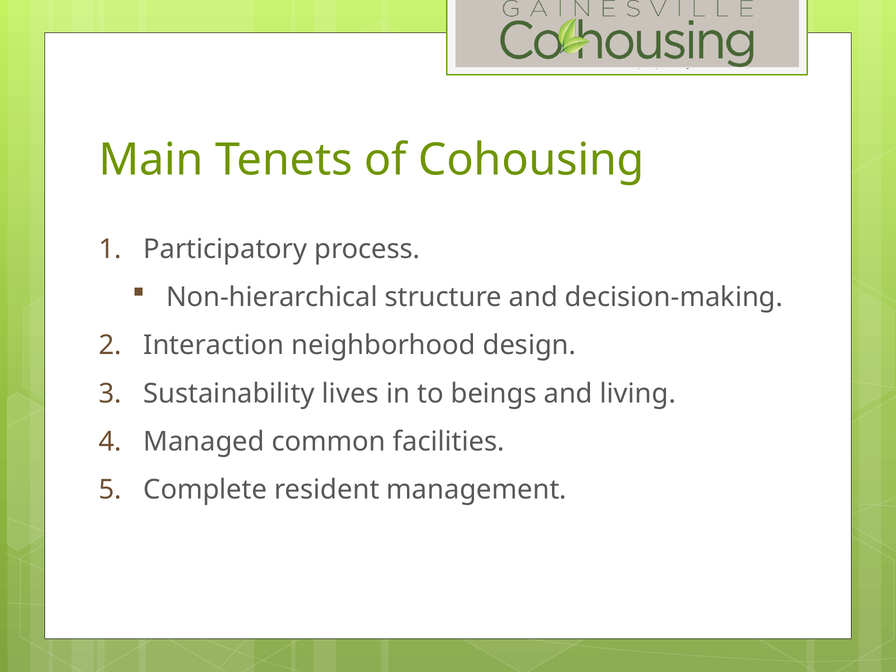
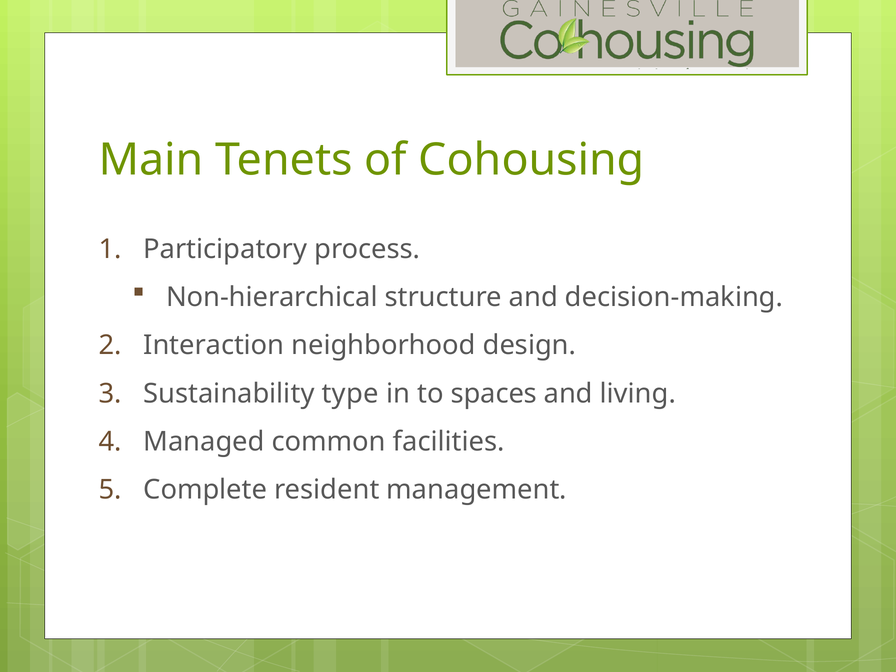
lives: lives -> type (350, 393)
beings: beings -> spaces (494, 393)
